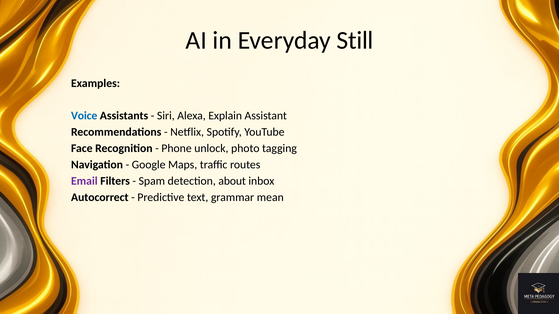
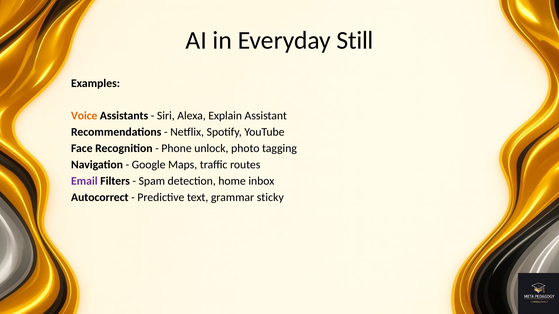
Voice colour: blue -> orange (84, 116)
about: about -> home (232, 181)
mean: mean -> sticky (270, 198)
